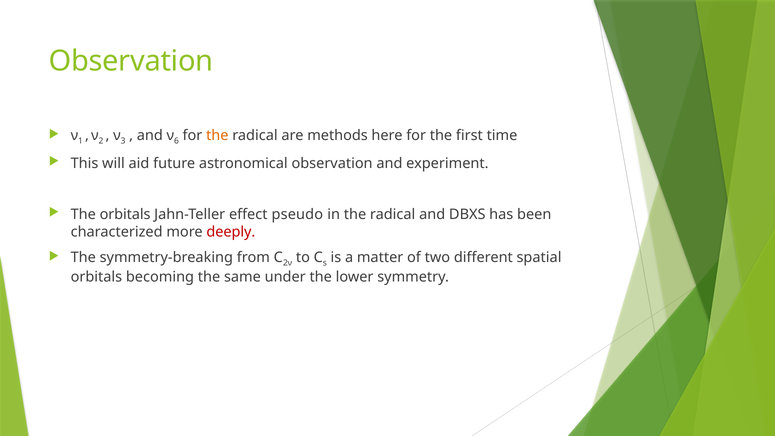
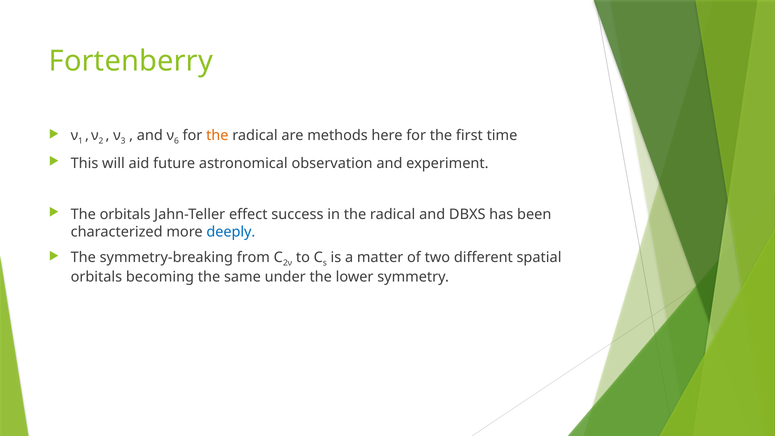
Observation: Observation -> Fortenberry (131, 61)
pseudo: pseudo -> success (297, 214)
deeply colour: red -> blue (231, 232)
